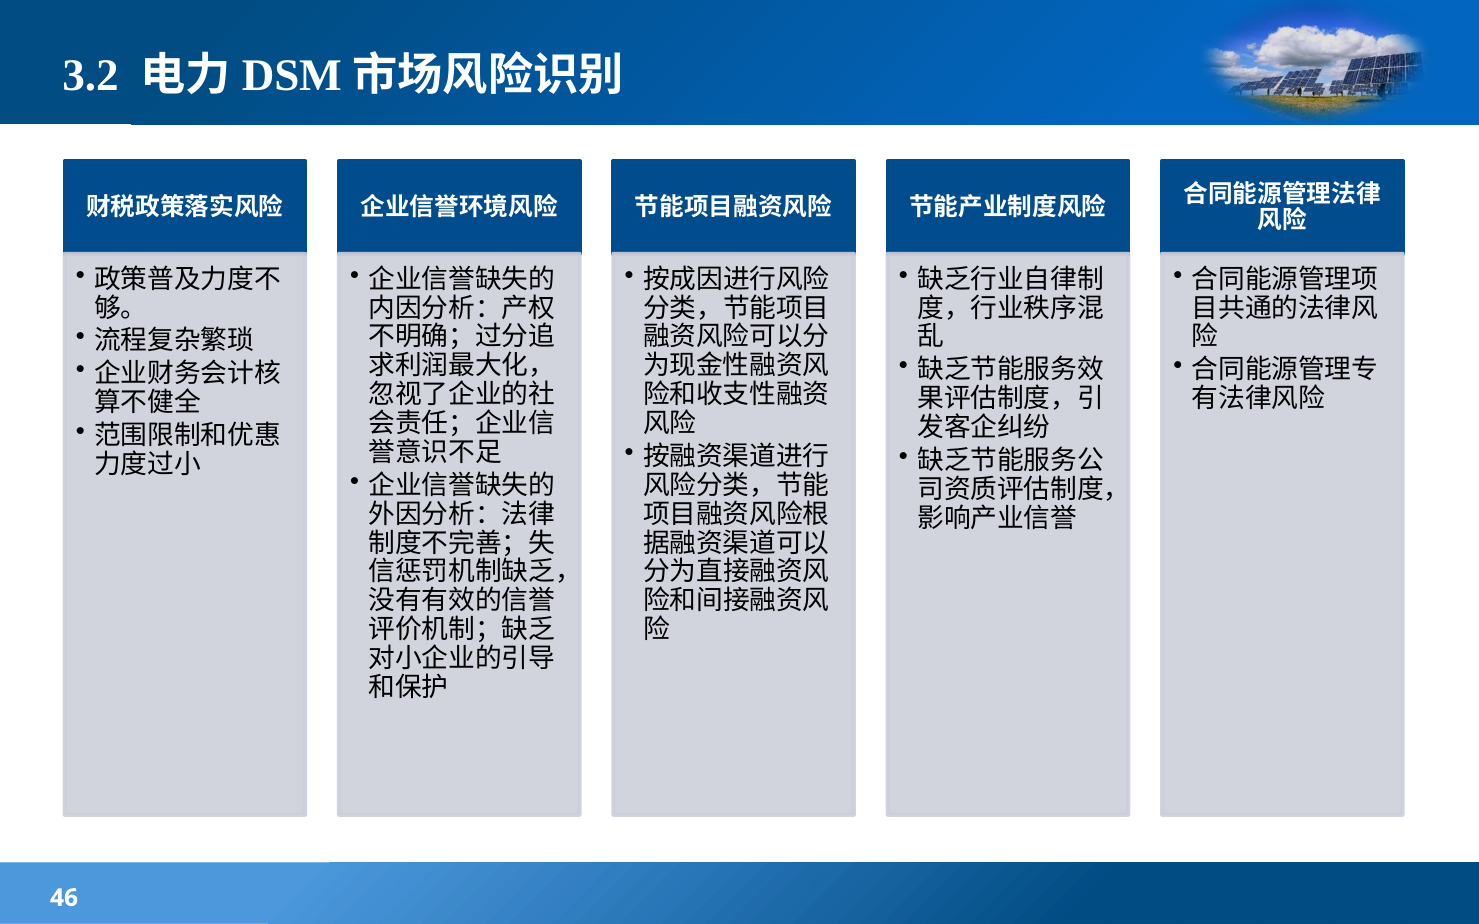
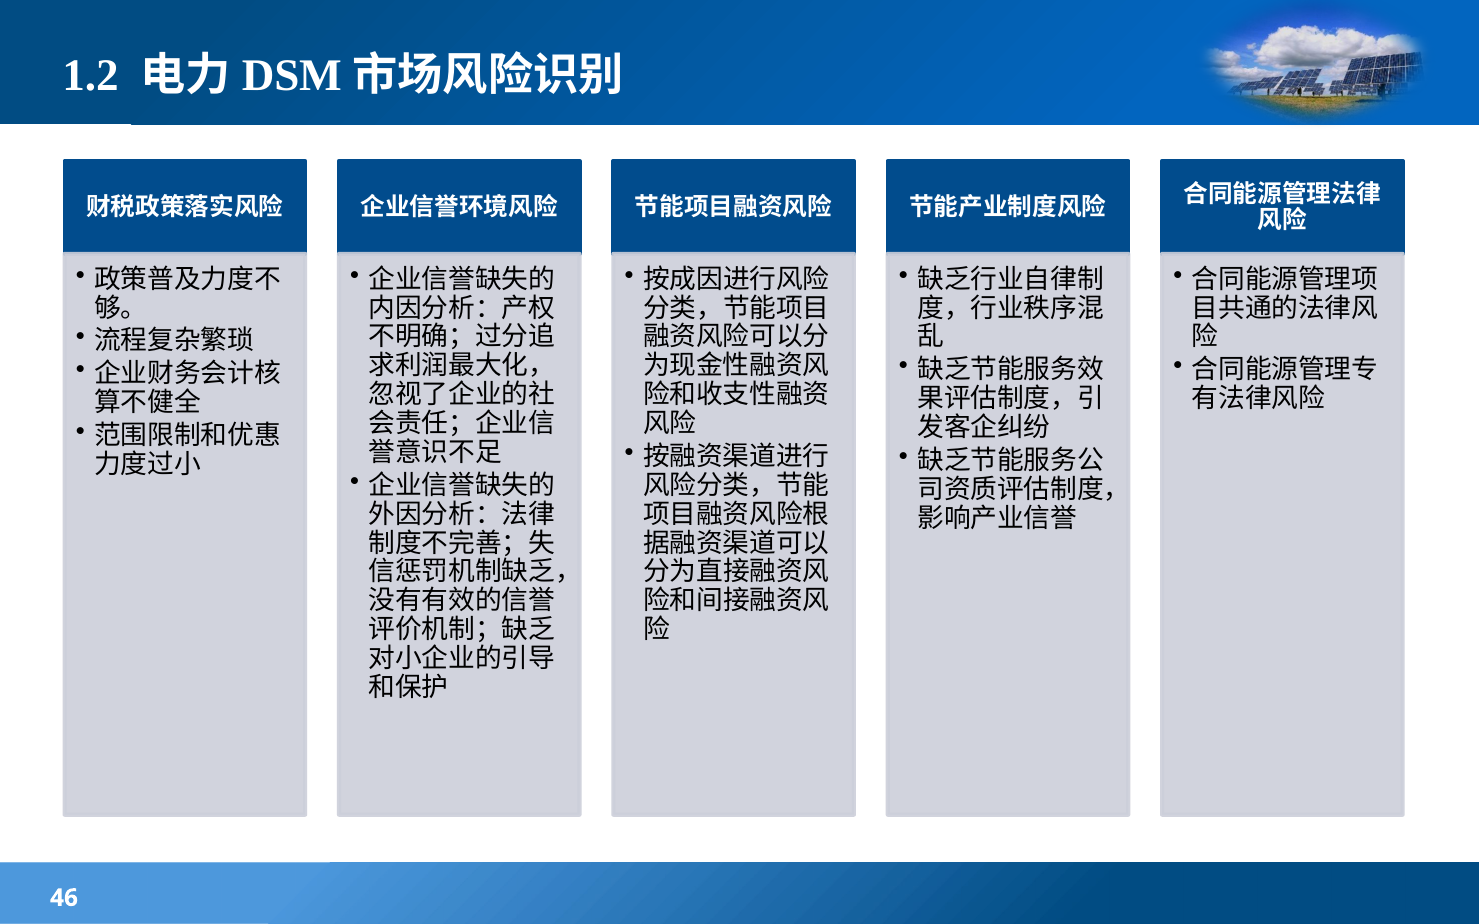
3.2: 3.2 -> 1.2 (91, 75)
